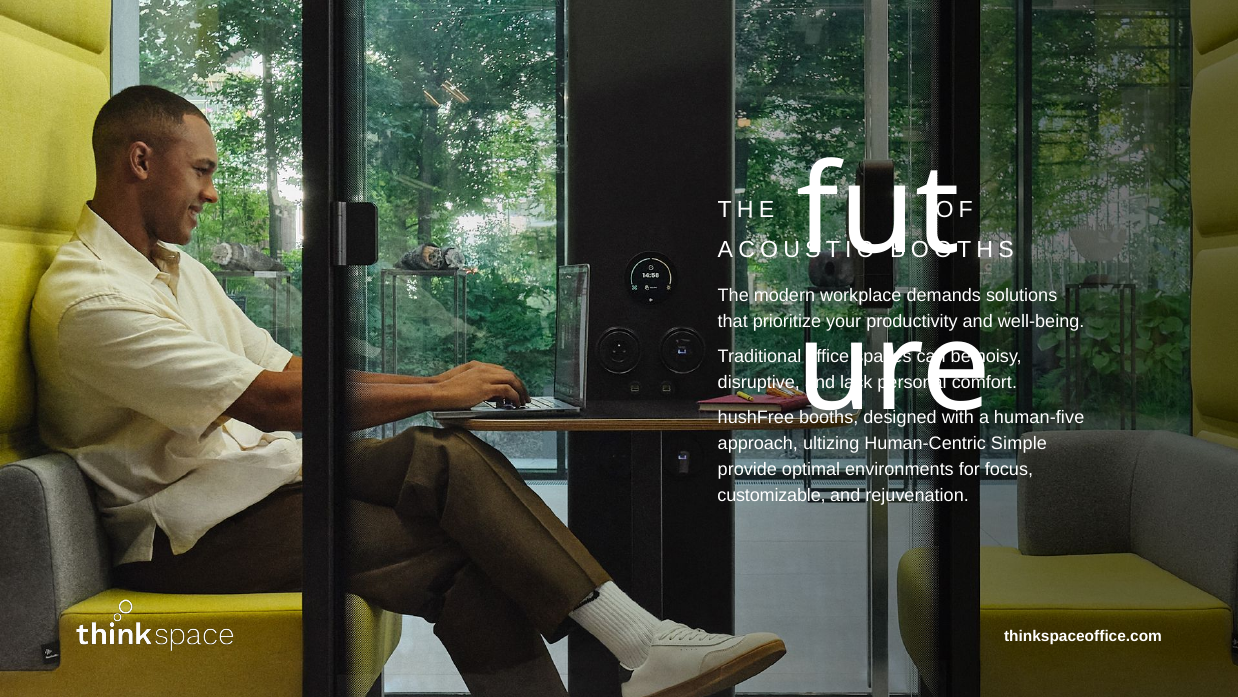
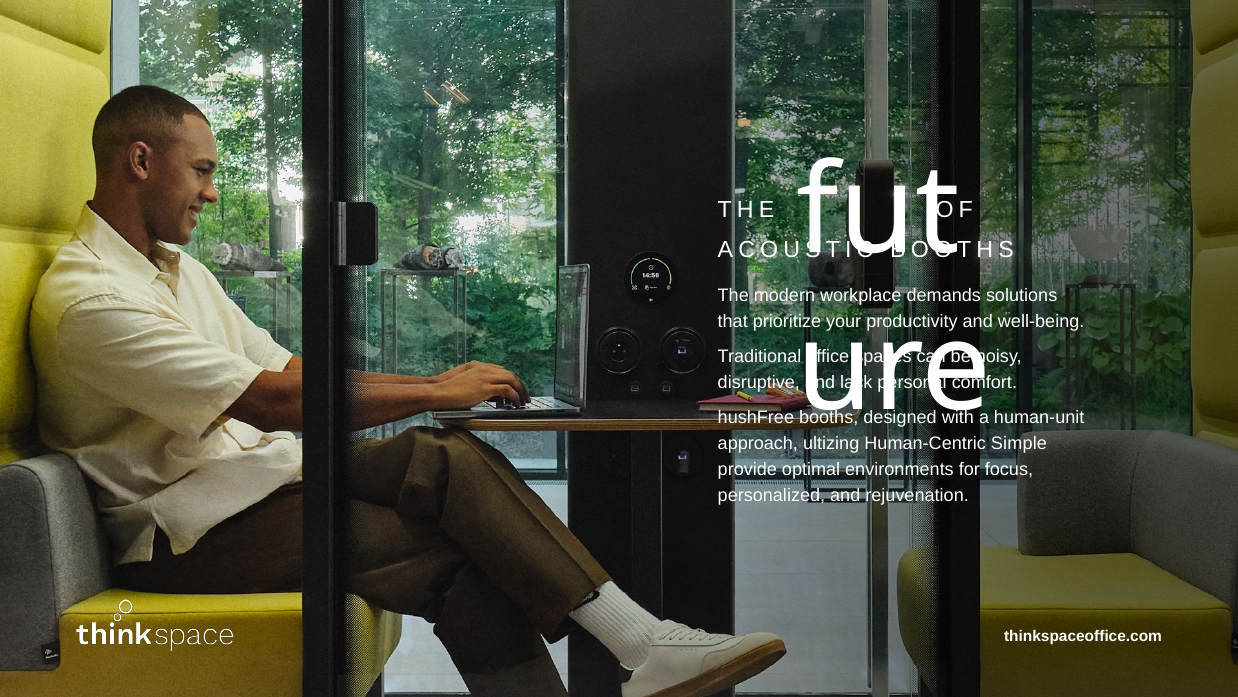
human-five: human-five -> human-unit (1039, 417)
customizable: customizable -> personalized (771, 495)
